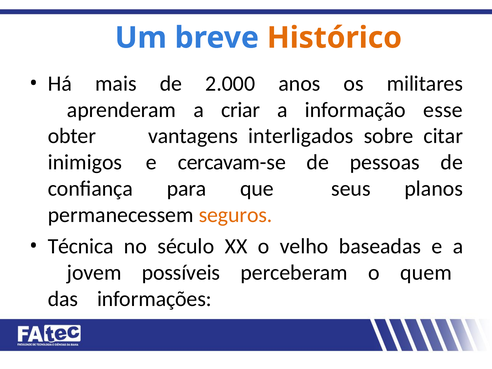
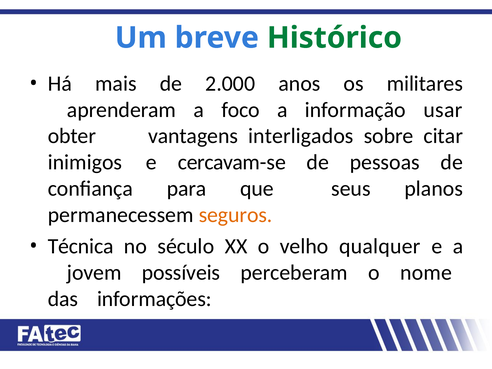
Histórico colour: orange -> green (334, 38)
criar: criar -> foco (241, 110)
esse: esse -> usar (443, 110)
baseadas: baseadas -> qualquer (380, 246)
quem: quem -> nome (426, 273)
